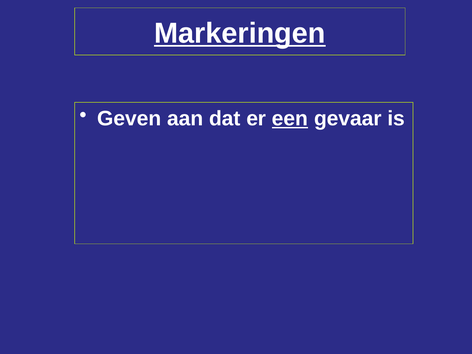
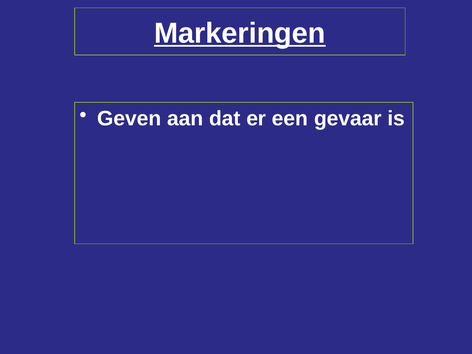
een underline: present -> none (290, 119)
